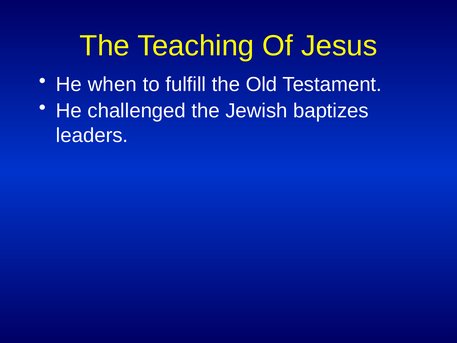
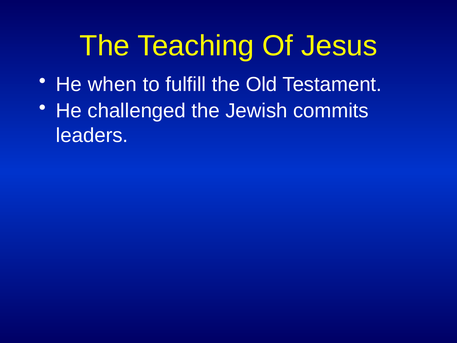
baptizes: baptizes -> commits (331, 111)
